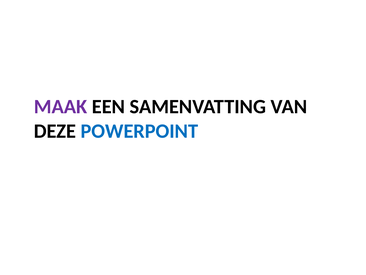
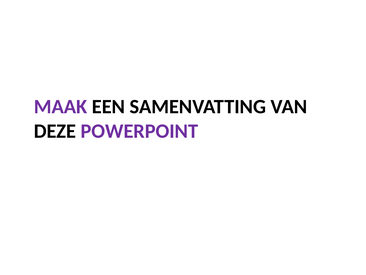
POWERPOINT colour: blue -> purple (139, 131)
